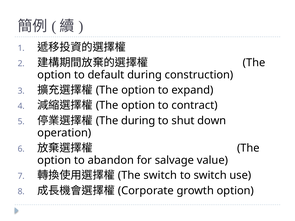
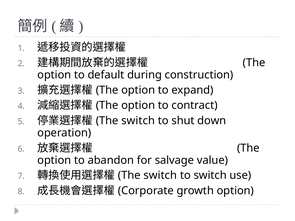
during: during -> switch (138, 121)
